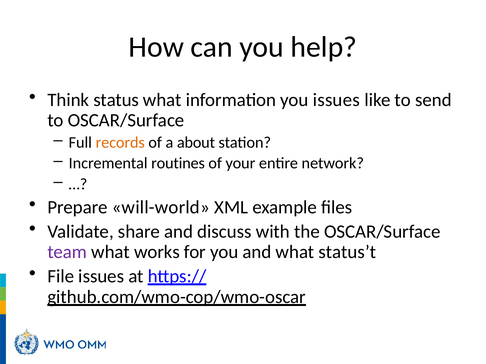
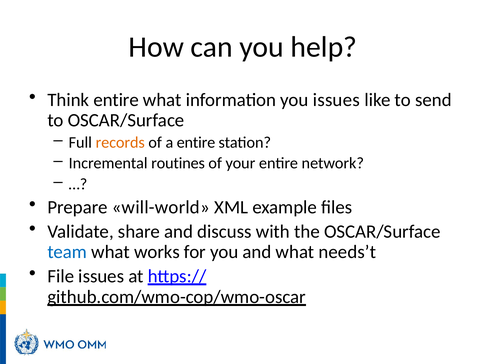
Think status: status -> entire (116, 100)
a about: about -> entire (196, 143)
team colour: purple -> blue (67, 252)
status’t: status’t -> needs’t (347, 252)
